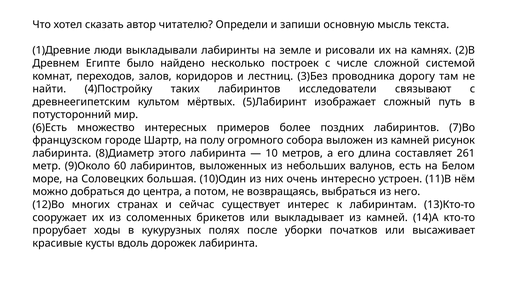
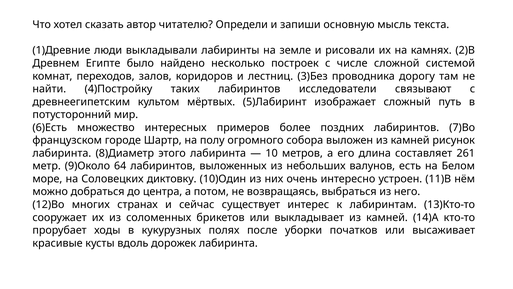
60: 60 -> 64 (120, 166)
большая: большая -> диктовку (172, 179)
